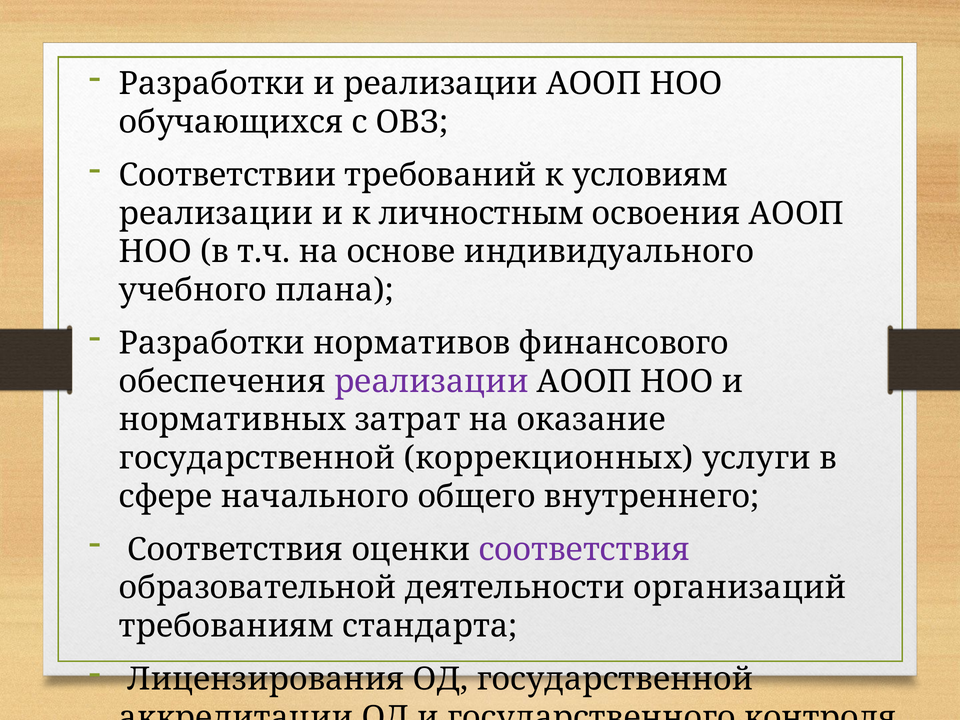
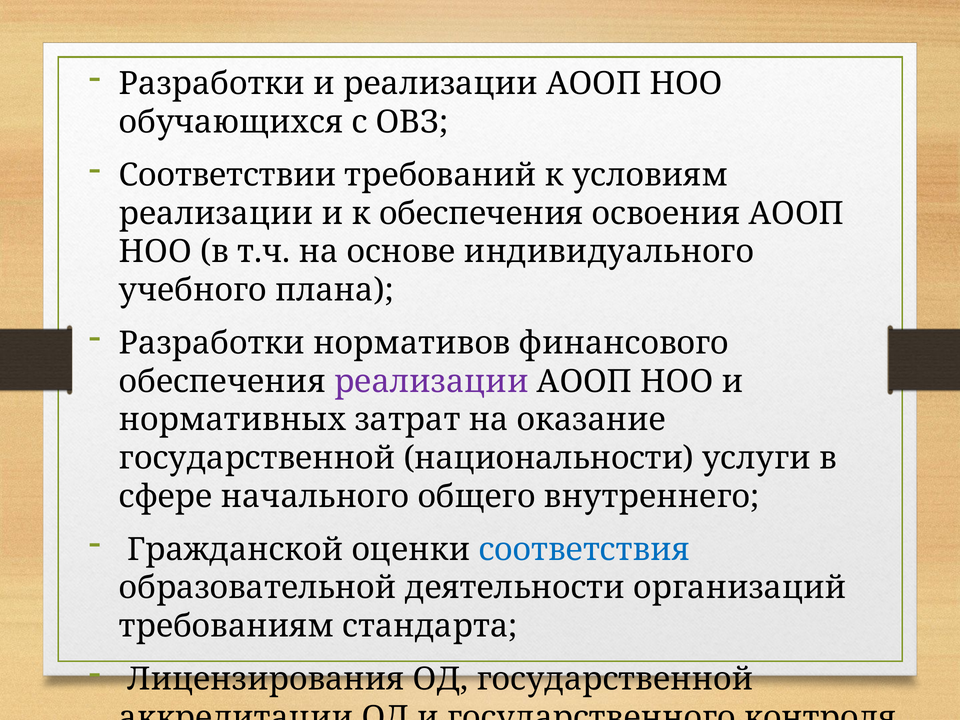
к личностным: личностным -> обеспечения (481, 213)
коррекционных: коррекционных -> национальности (549, 458)
Соответствия: Соответствия -> Гражданской (235, 549)
соответствия colour: purple -> blue (584, 549)
